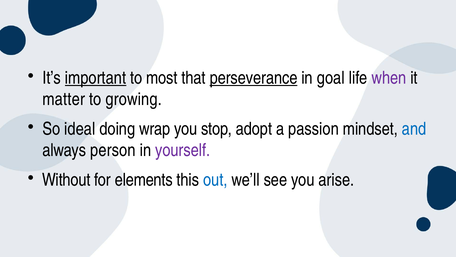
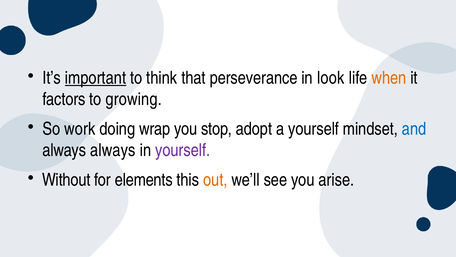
most: most -> think (162, 78)
perseverance underline: present -> none (254, 78)
goal: goal -> look (331, 78)
when colour: purple -> orange (389, 78)
matter: matter -> factors (64, 99)
ideal: ideal -> work (80, 129)
a passion: passion -> yourself (314, 129)
always person: person -> always (113, 150)
out colour: blue -> orange (215, 179)
